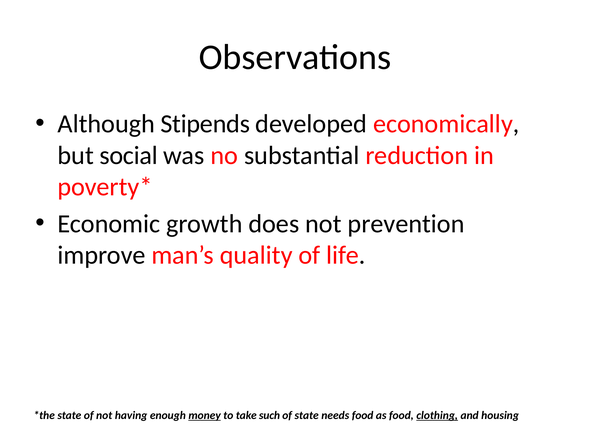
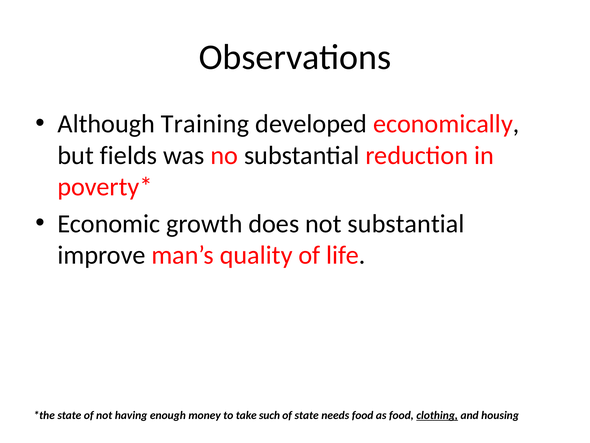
Stipends: Stipends -> Training (205, 124)
social: social -> fields (128, 155)
not prevention: prevention -> substantial (406, 223)
money underline: present -> none (205, 415)
